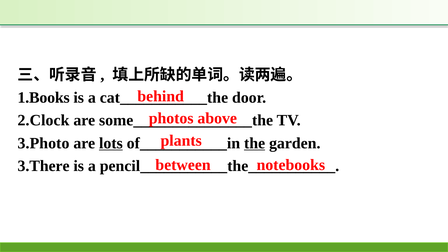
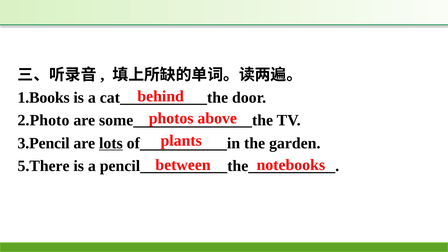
2.Clock: 2.Clock -> 2.Photo (43, 120)
3.Photo: 3.Photo -> 3.Pencil (44, 143)
the underline: present -> none (255, 143)
3.There: 3.There -> 5.There (44, 166)
